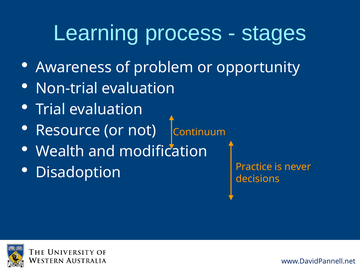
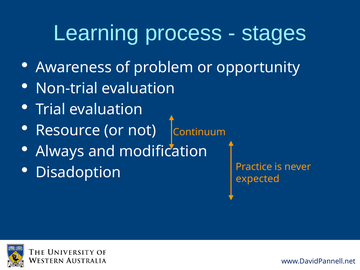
Wealth: Wealth -> Always (60, 151)
decisions: decisions -> expected (258, 179)
